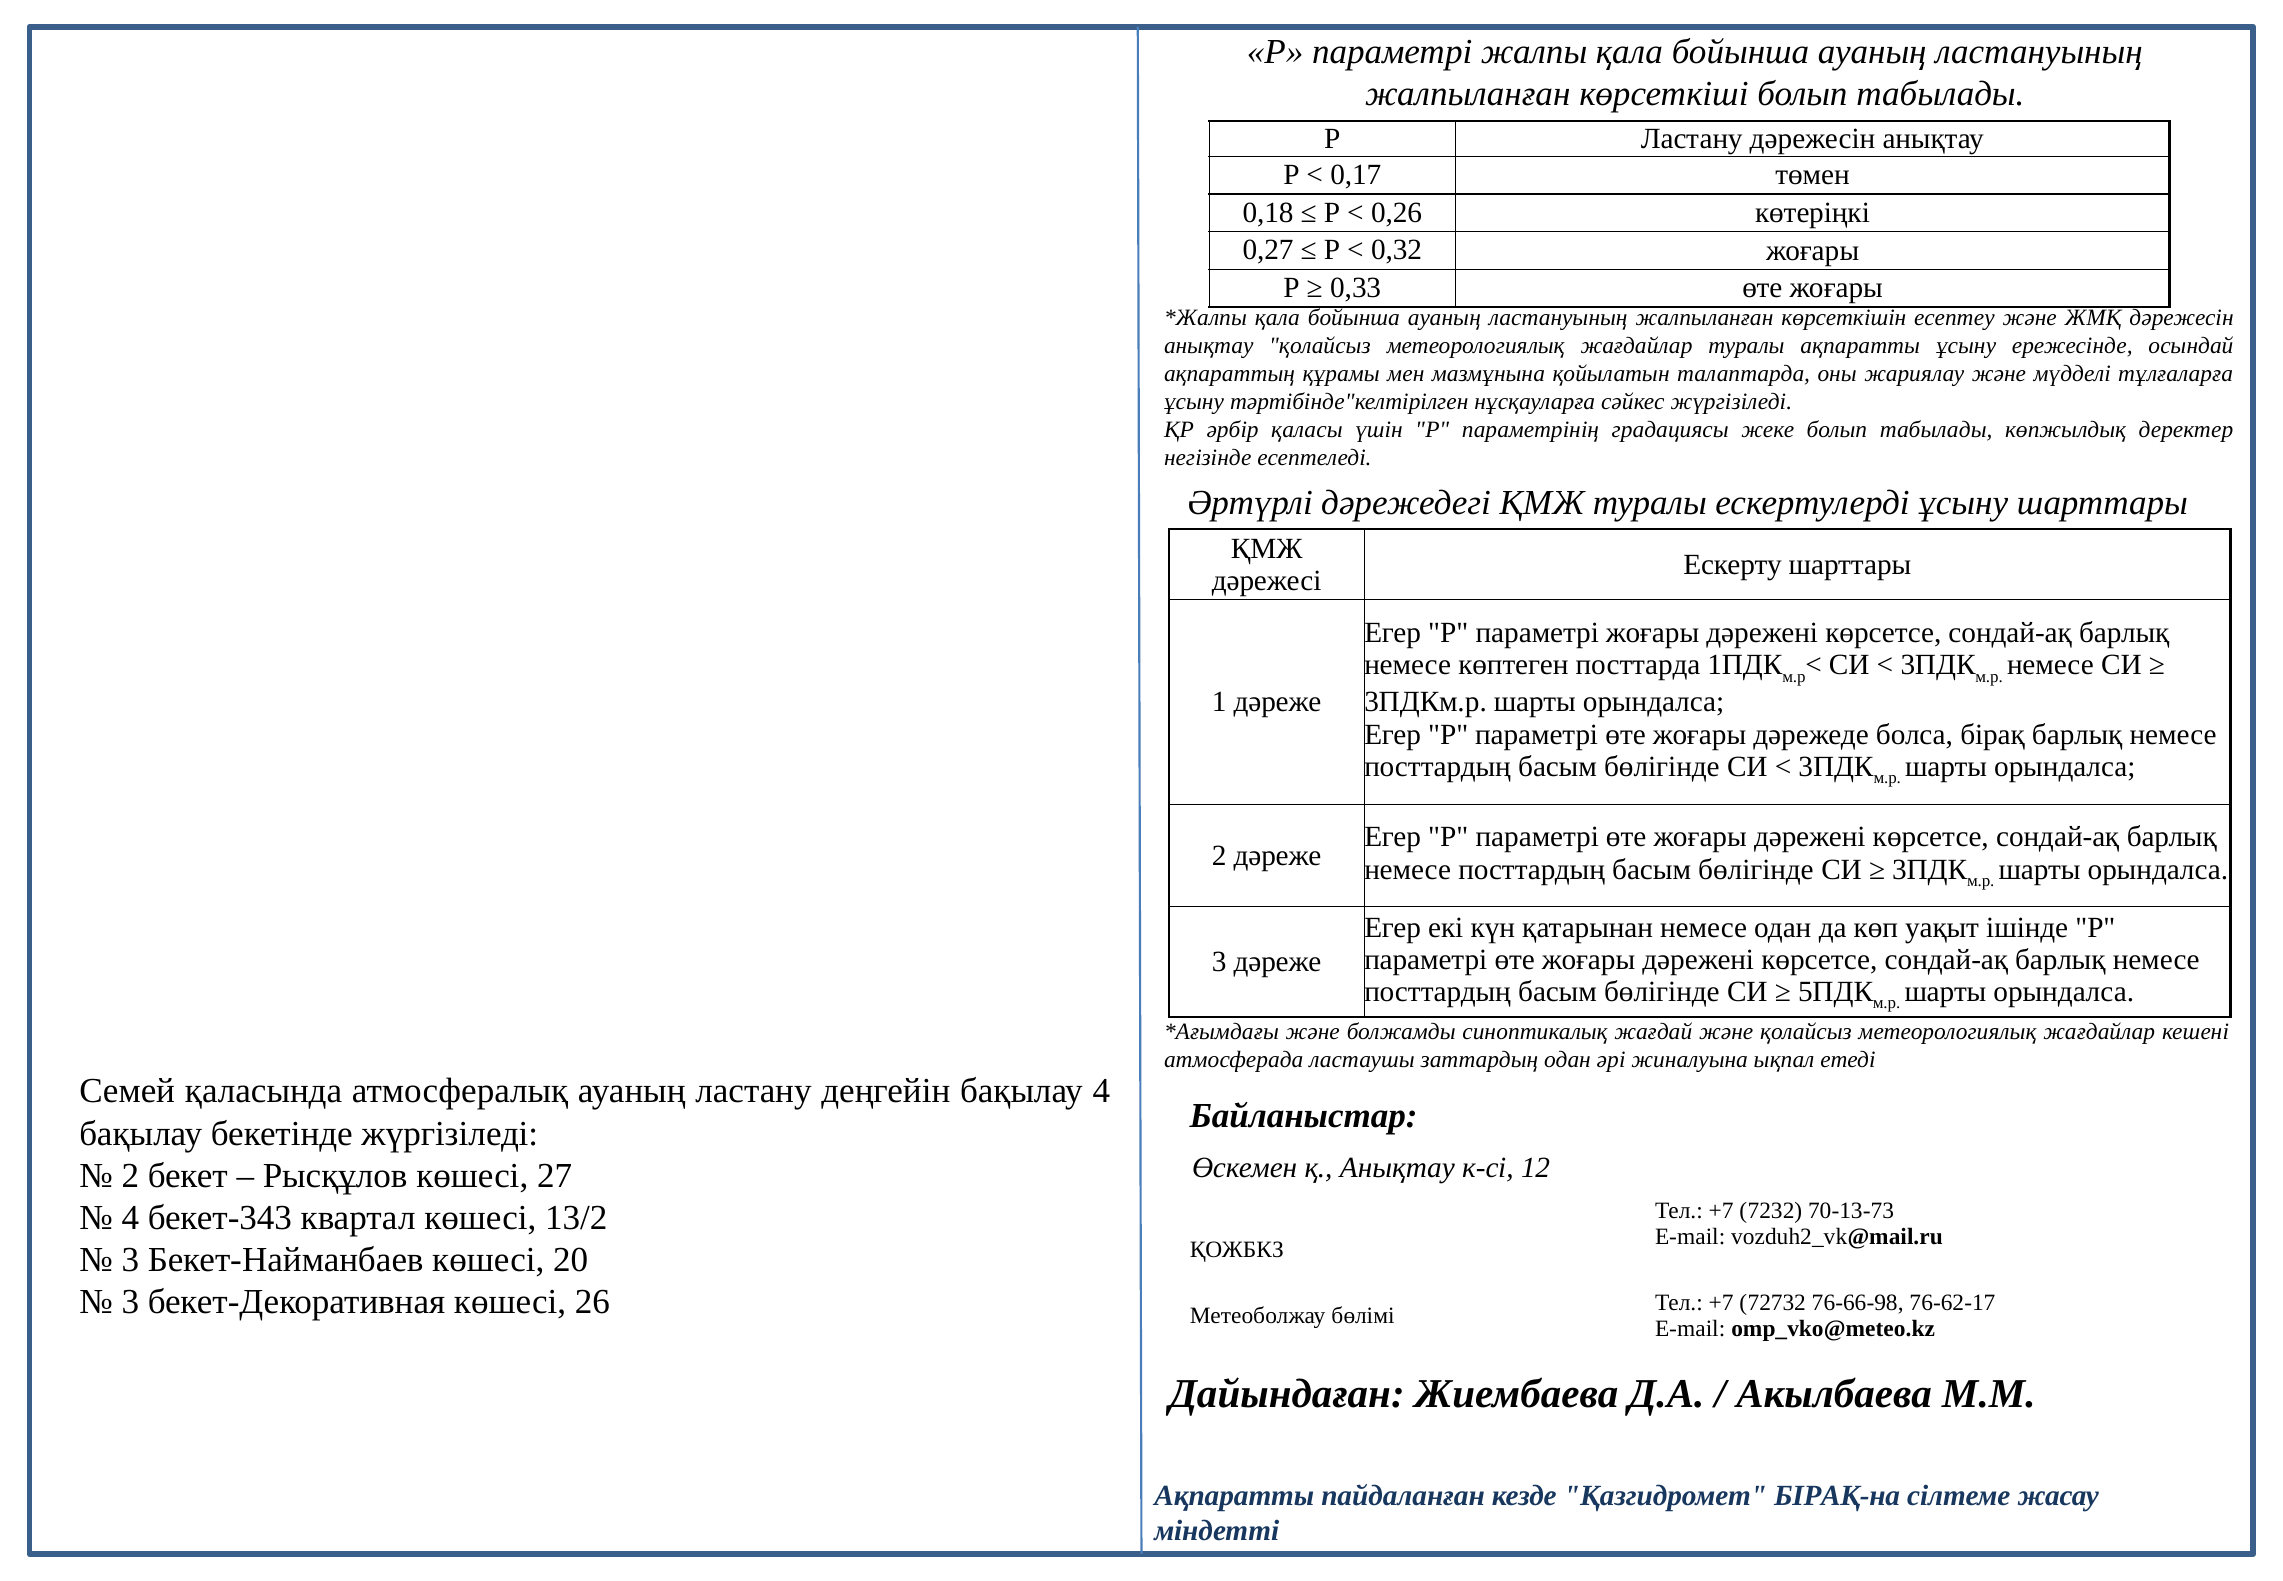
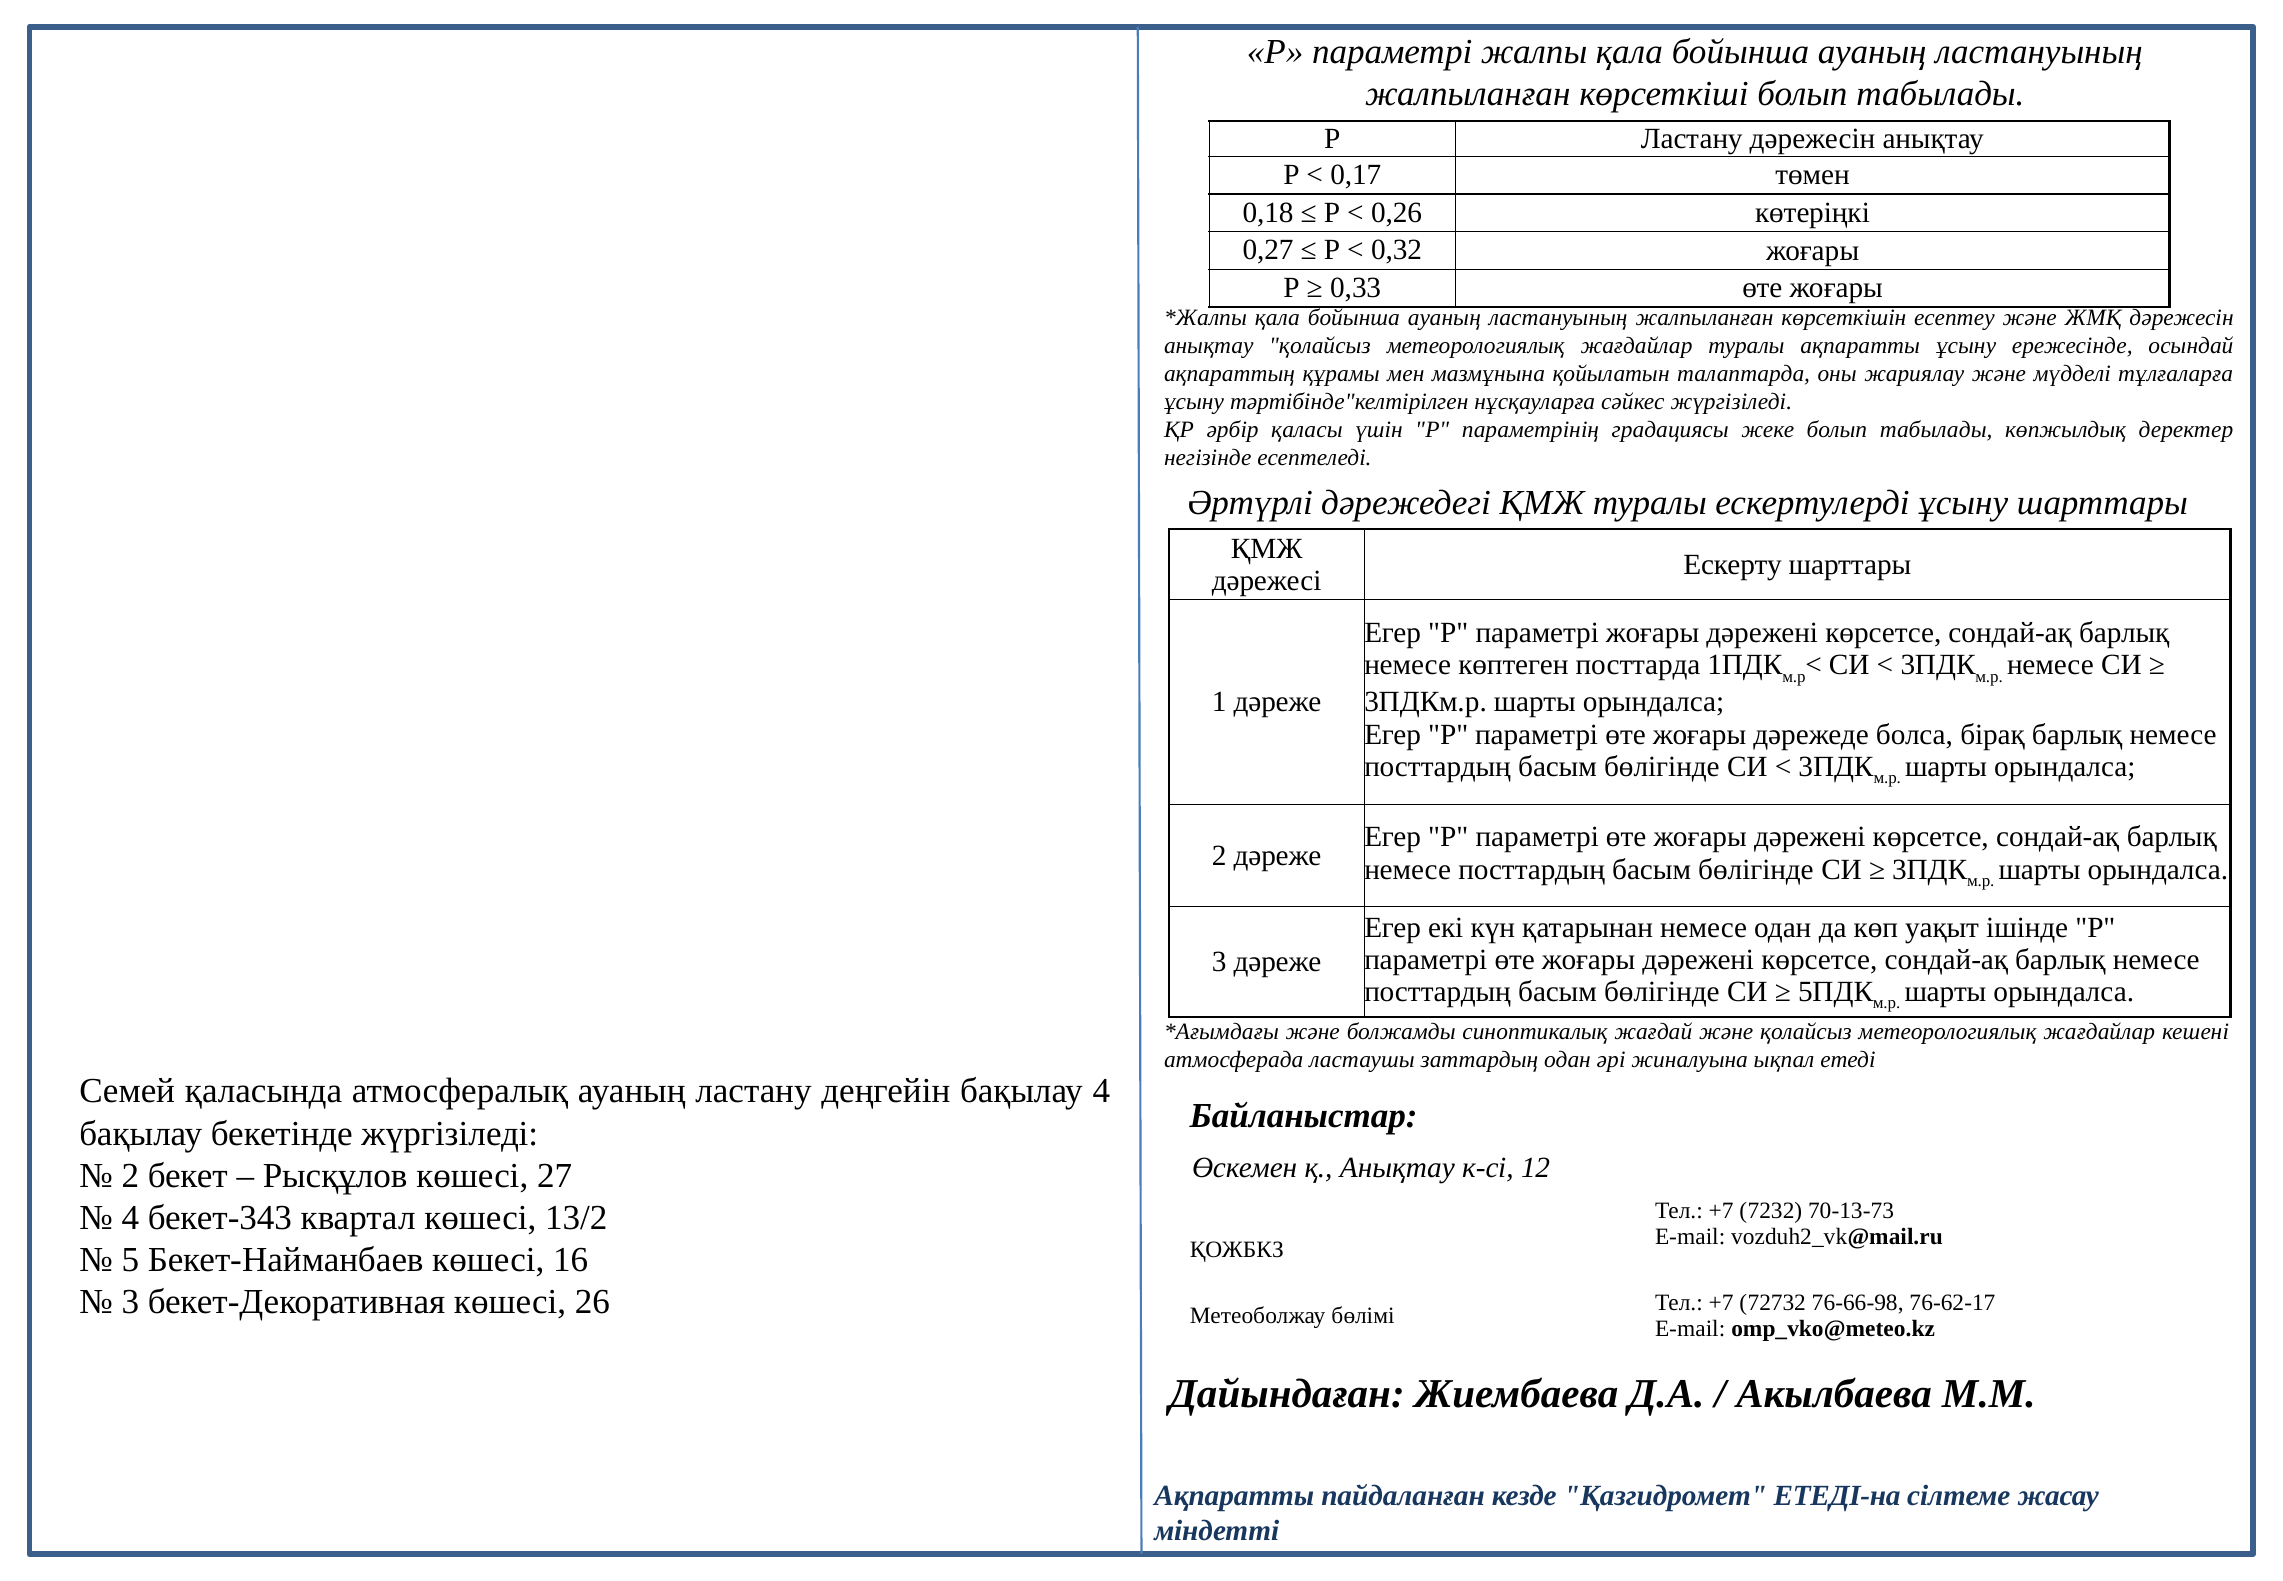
3: 3 -> 5 (130, 1260)
20: 20 -> 16 (571, 1260)
БІРАҚ-на: БІРАҚ-на -> ЕТЕДІ-на (1837, 1495)
